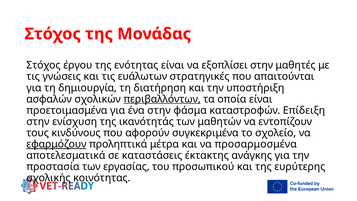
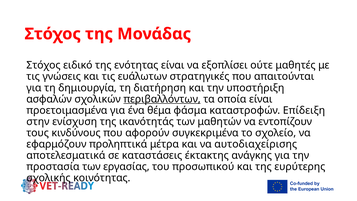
έργου: έργου -> ειδικό (78, 65)
εξοπλίσει στην: στην -> ούτε (262, 65)
ένα στην: στην -> θέμα (159, 110)
εφαρμόζουν underline: present -> none (56, 144)
προσαρμοσμένα: προσαρμοσμένα -> αυτοδιαχείρισης (256, 144)
